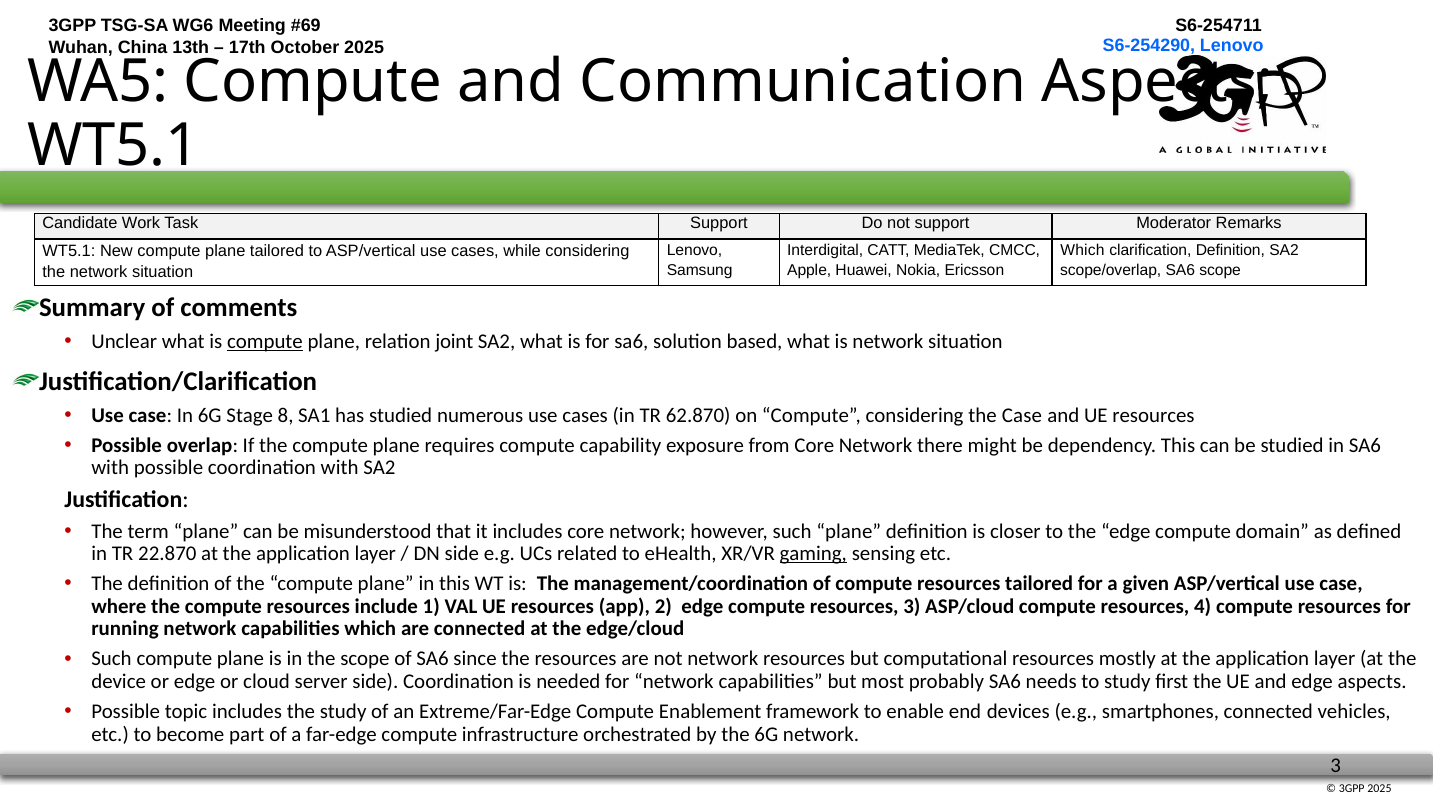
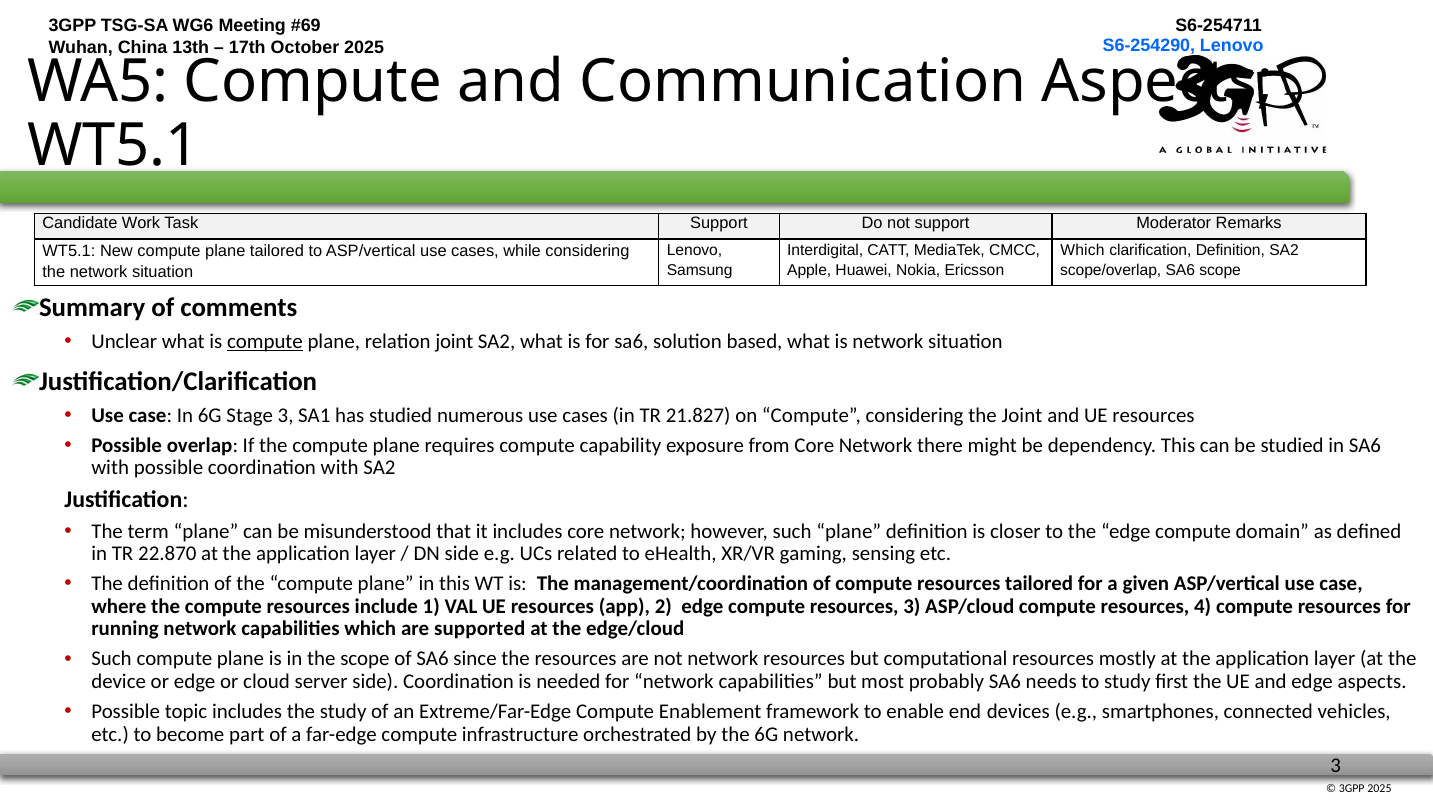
Stage 8: 8 -> 3 (286, 415)
62.870: 62.870 -> 21.827 (698, 415)
the Case: Case -> Joint (1022, 415)
gaming underline: present -> none (813, 554)
are connected: connected -> supported (480, 629)
